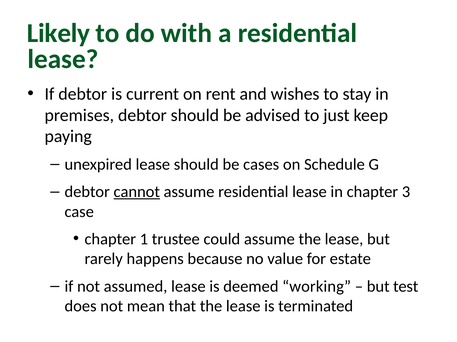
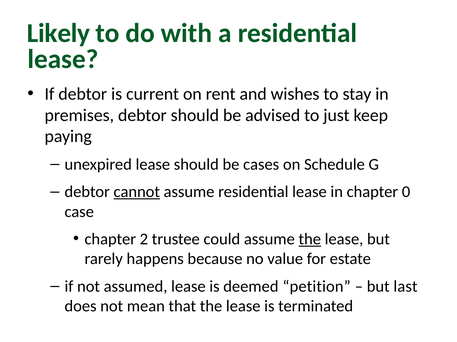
3: 3 -> 0 (406, 192)
1: 1 -> 2 (144, 240)
the underline: none -> present (310, 240)
working: working -> petition (317, 287)
test: test -> last (406, 287)
